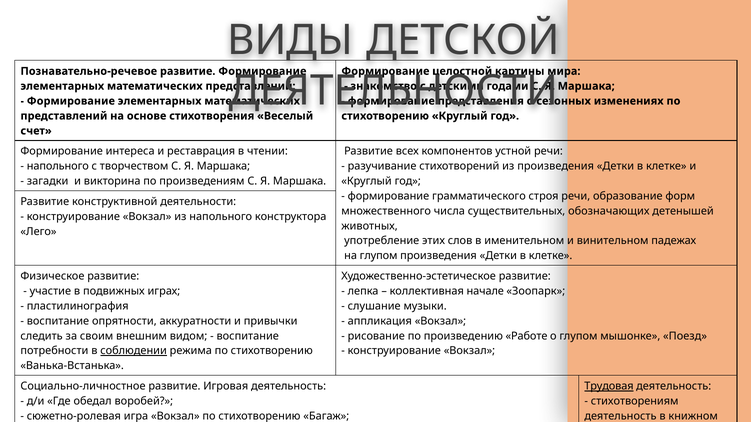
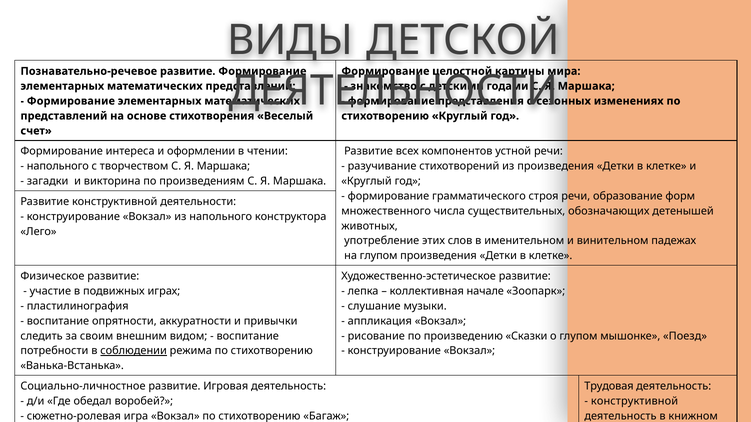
реставрация: реставрация -> оформлении (201, 152)
Работе: Работе -> Сказки (527, 336)
Трудовая underline: present -> none (609, 387)
стихотворениям: стихотворениям -> конструктивной (635, 402)
